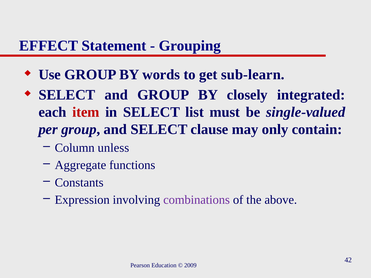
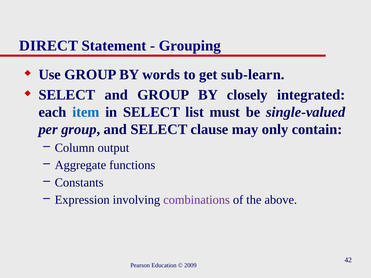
EFFECT: EFFECT -> DIRECT (49, 46)
item colour: red -> blue (86, 112)
unless: unless -> output (113, 148)
